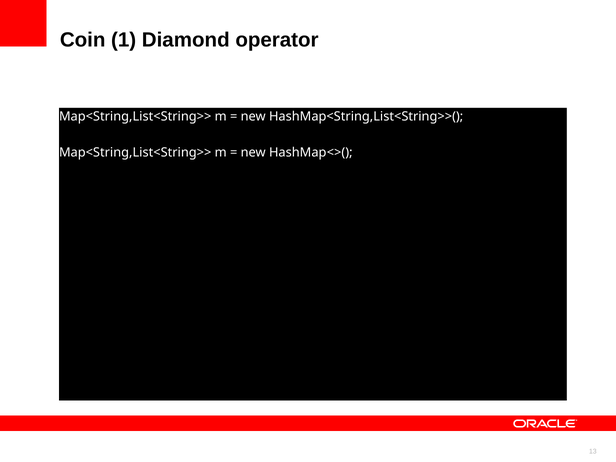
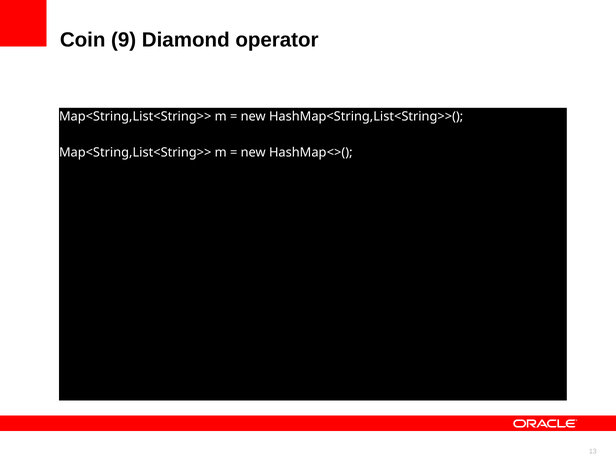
1: 1 -> 9 (124, 40)
